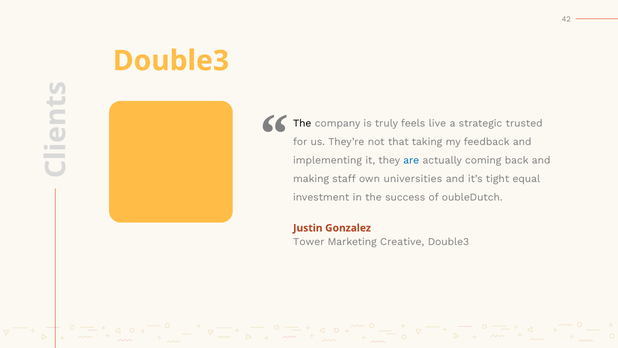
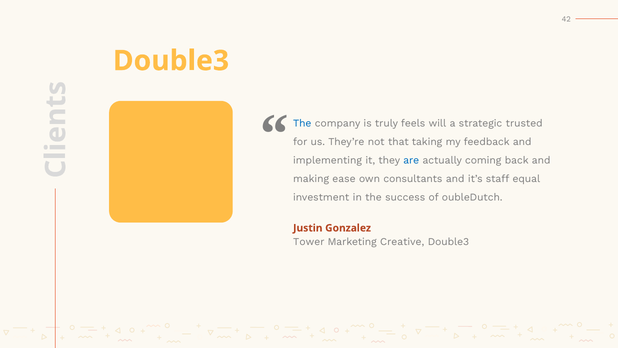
The colour: black -> blue (302, 123)
live: live -> will (437, 123)
staff: staff -> ease (344, 179)
universities: universities -> consultants (413, 179)
tight: tight -> staff (498, 179)
